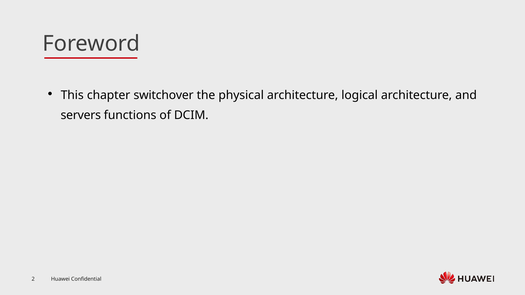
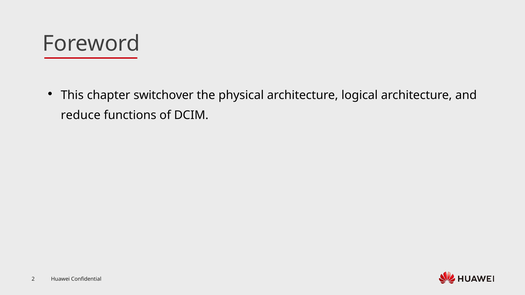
servers: servers -> reduce (81, 115)
